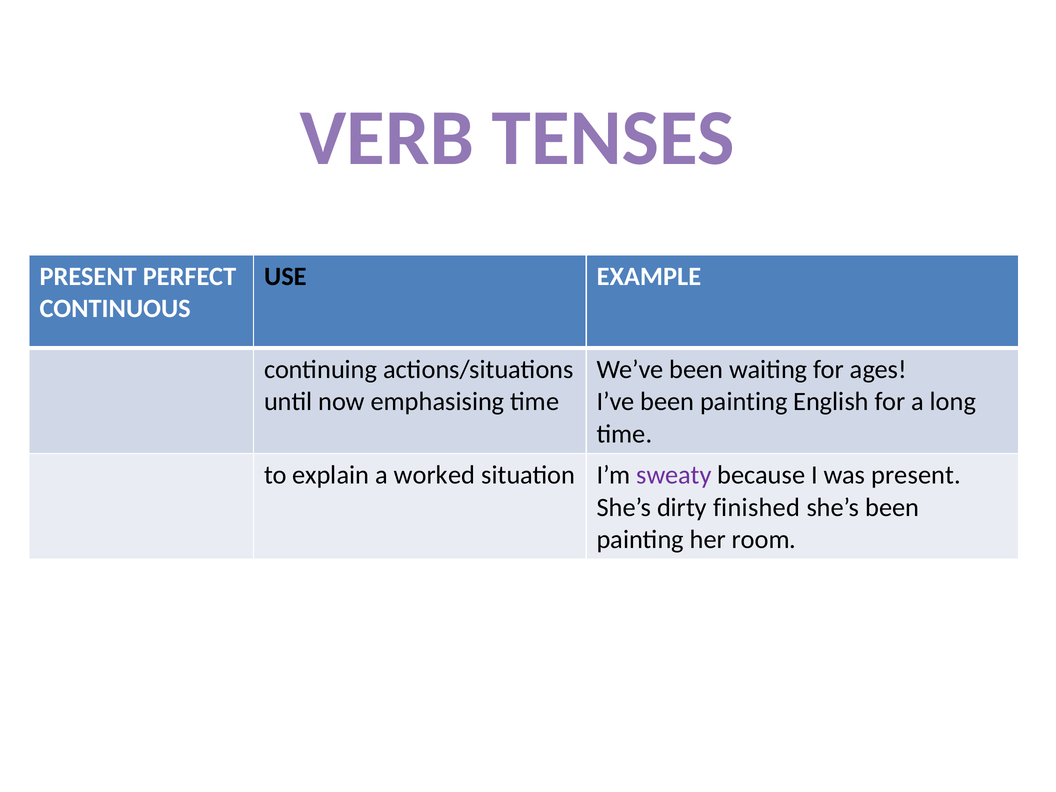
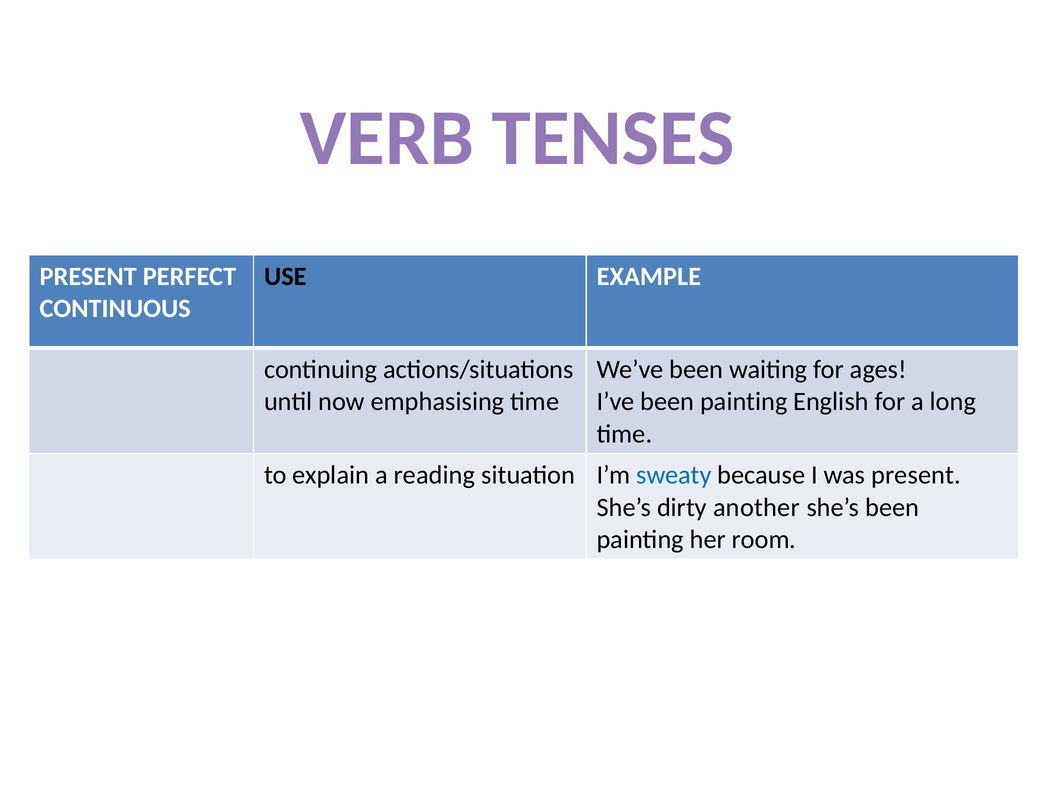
worked: worked -> reading (434, 475)
sweaty colour: purple -> blue (674, 475)
finished: finished -> another (757, 507)
